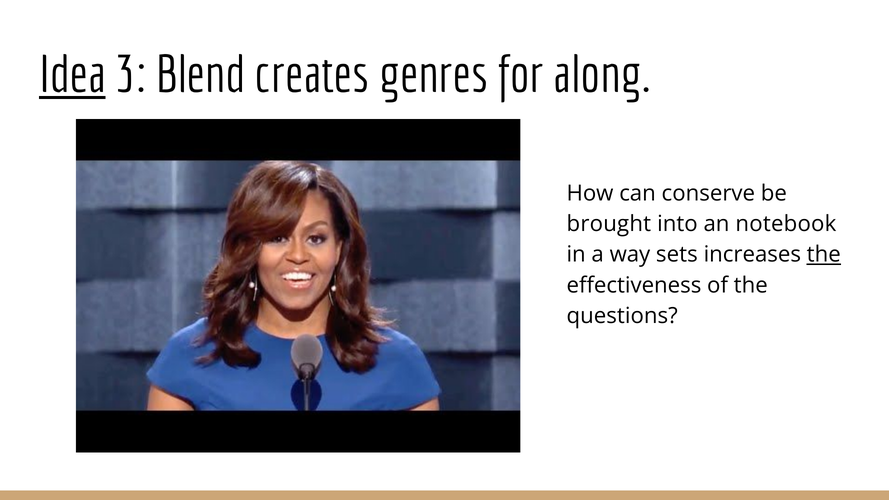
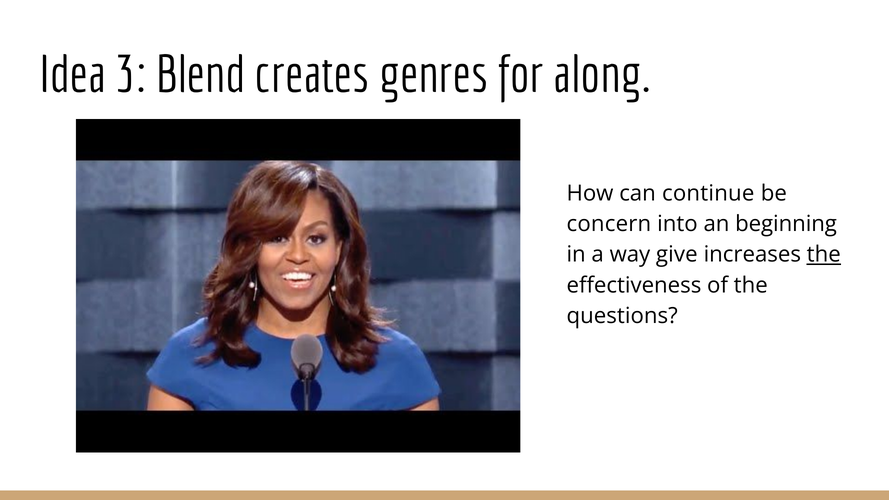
Idea underline: present -> none (72, 75)
conserve: conserve -> continue (708, 193)
brought: brought -> concern (609, 224)
notebook: notebook -> beginning (786, 224)
sets: sets -> give (677, 255)
